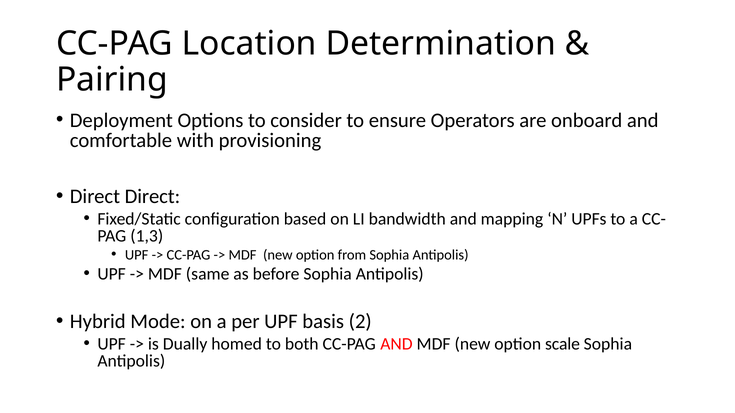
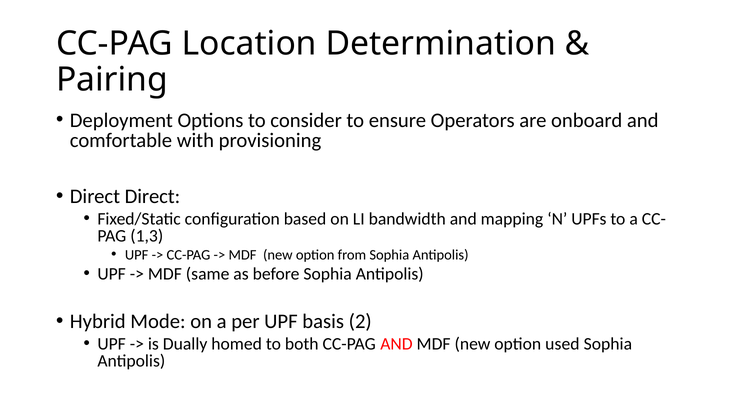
scale: scale -> used (562, 344)
